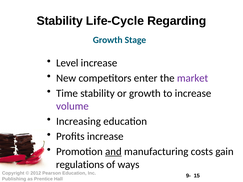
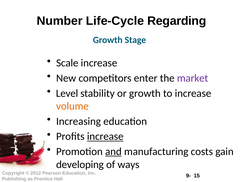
Stability: Stability -> Number (60, 21)
Level: Level -> Scale (67, 63)
Time: Time -> Level (67, 93)
volume colour: purple -> orange (72, 106)
increase underline: none -> present (105, 137)
regulations: regulations -> developing (80, 165)
